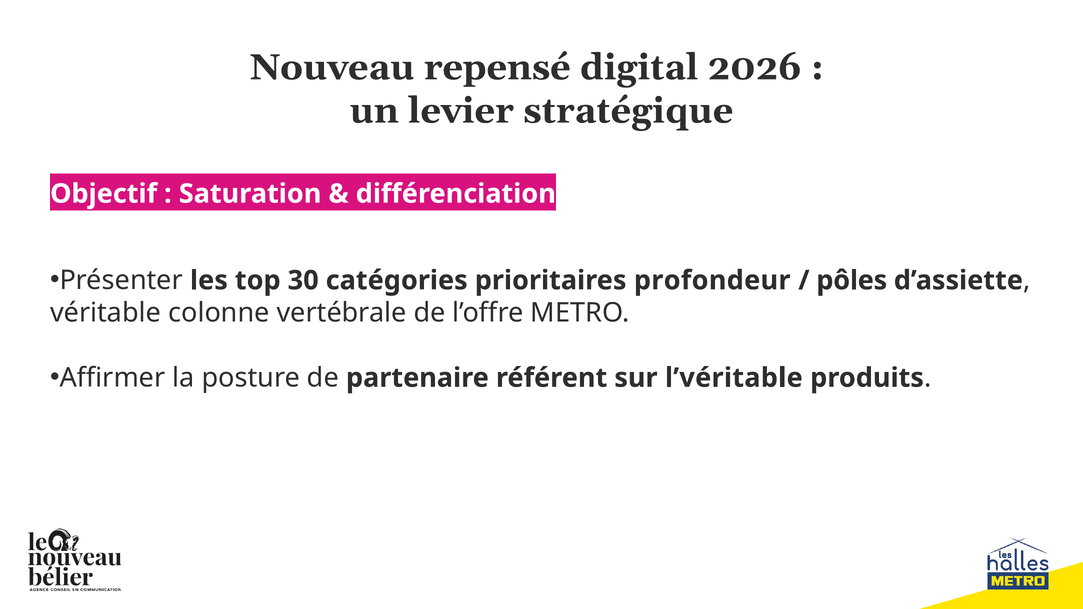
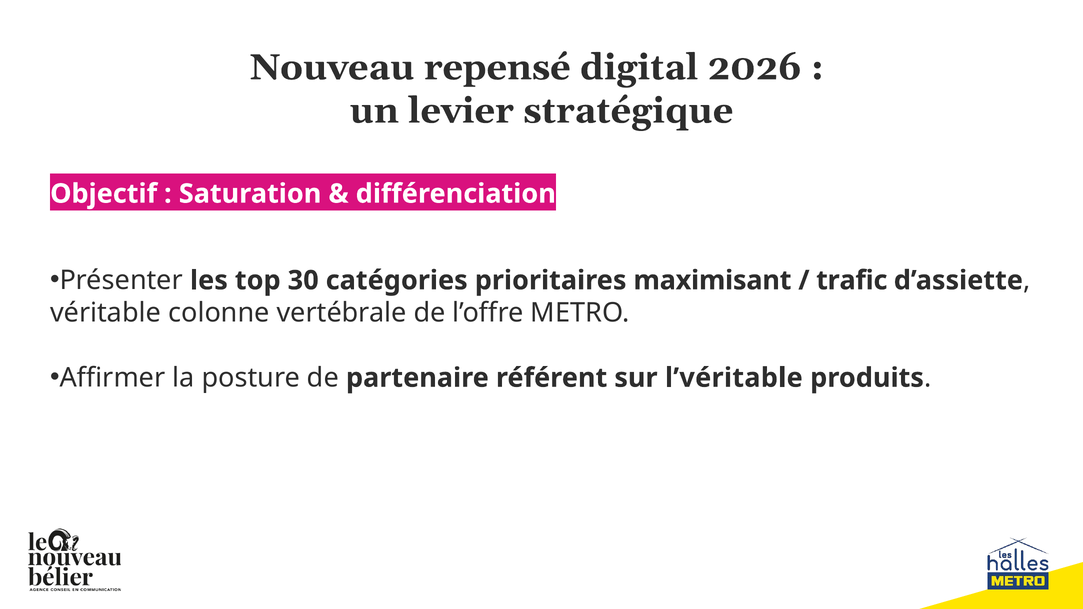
profondeur: profondeur -> maximisant (712, 280)
pôles: pôles -> trafic (852, 280)
